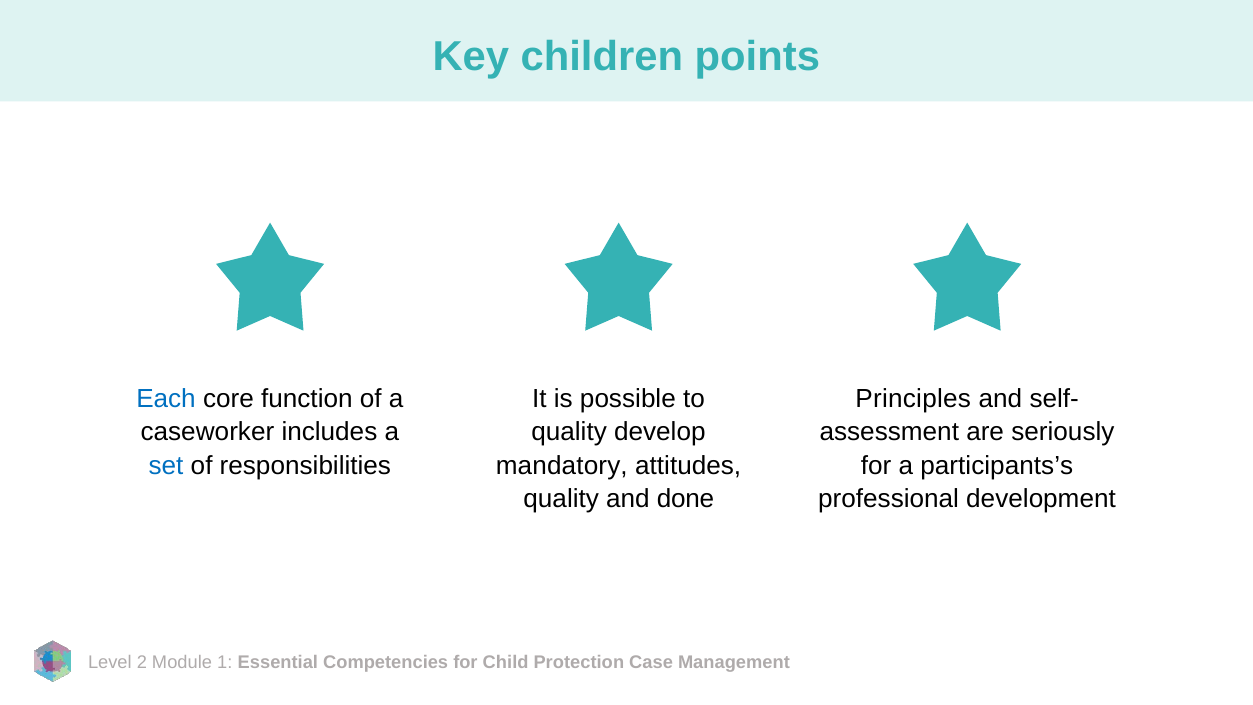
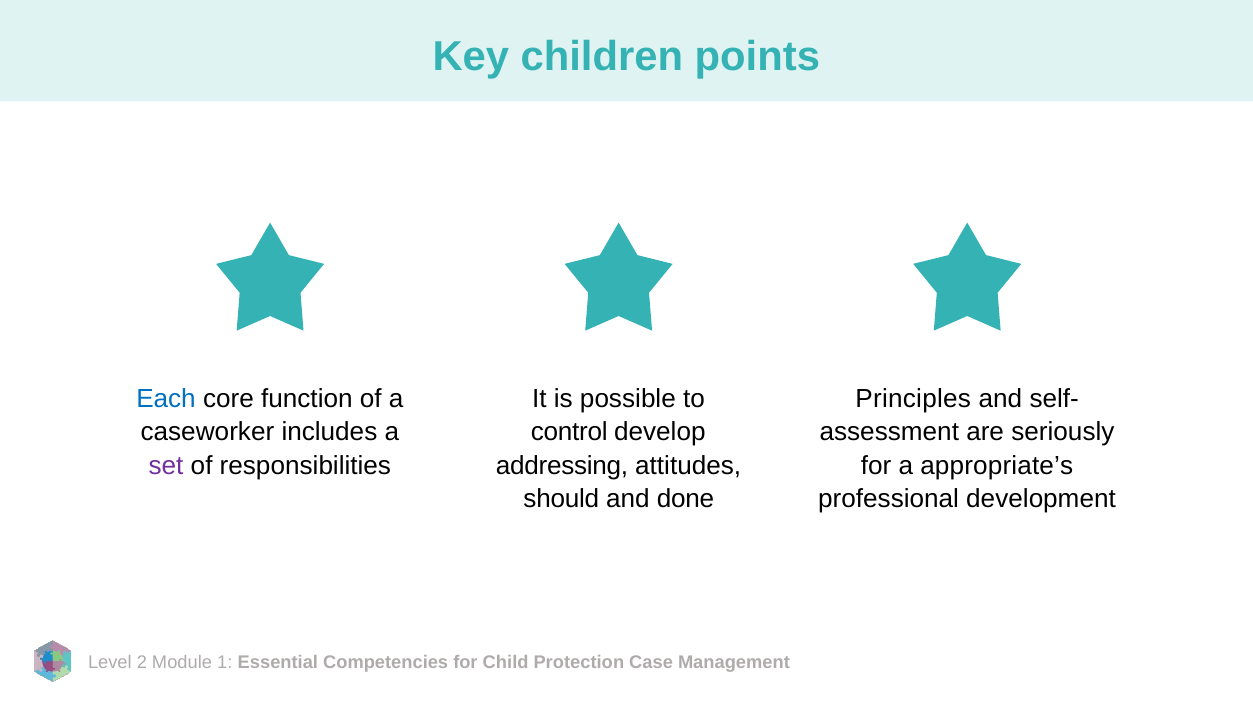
quality: quality -> control (569, 432)
set colour: blue -> purple (166, 466)
mandatory: mandatory -> addressing (562, 466)
participants’s: participants’s -> appropriate’s (997, 466)
quality: quality -> should (561, 499)
